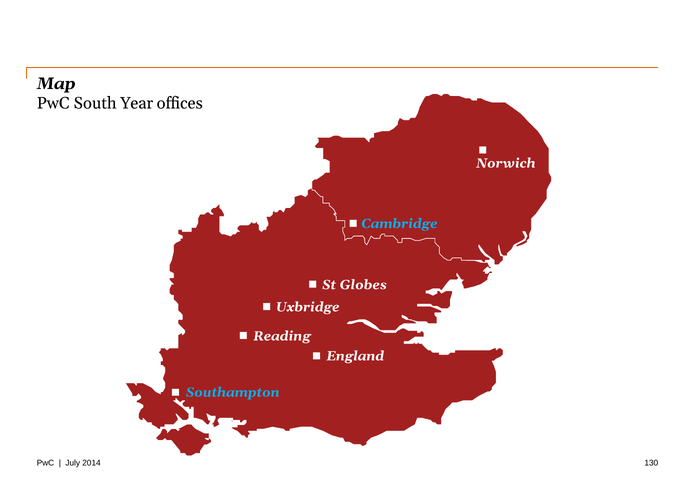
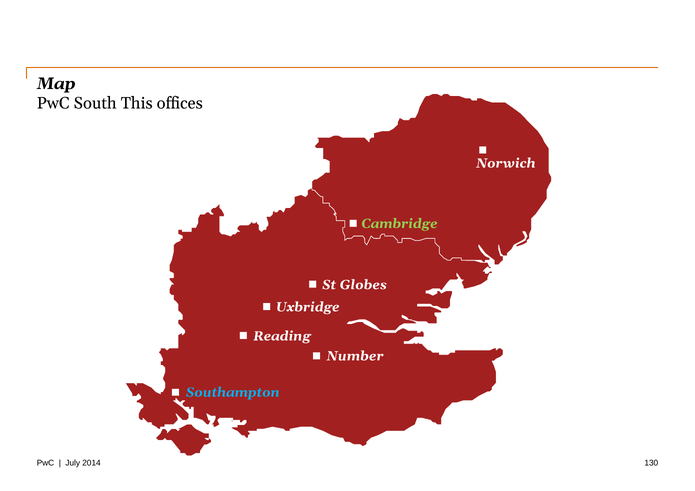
Year: Year -> This (137, 103)
Cambridge colour: light blue -> light green (399, 224)
England: England -> Number (355, 356)
